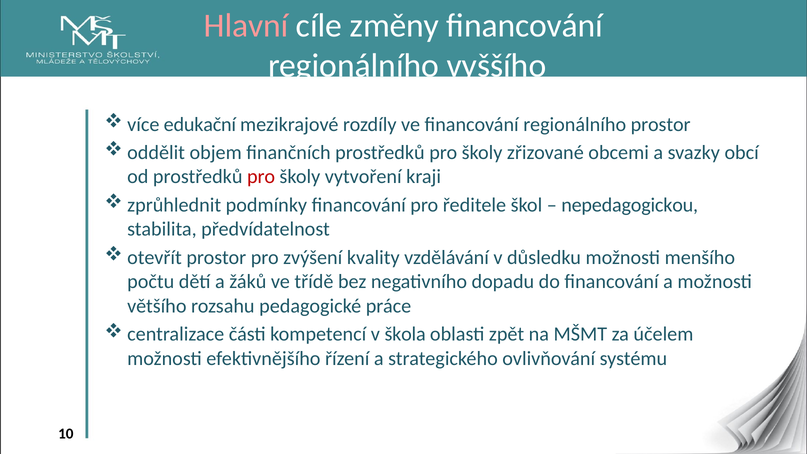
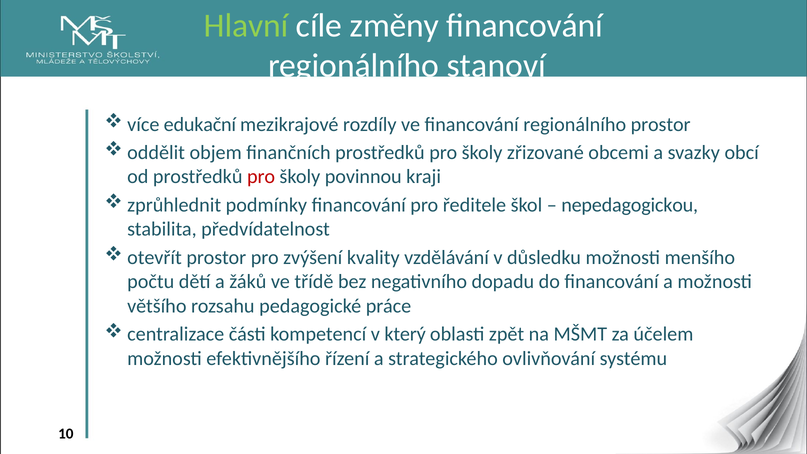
Hlavní colour: pink -> light green (246, 25)
vyššího: vyššího -> stanoví (496, 66)
vytvoření: vytvoření -> povinnou (363, 177)
škola: škola -> který (405, 334)
